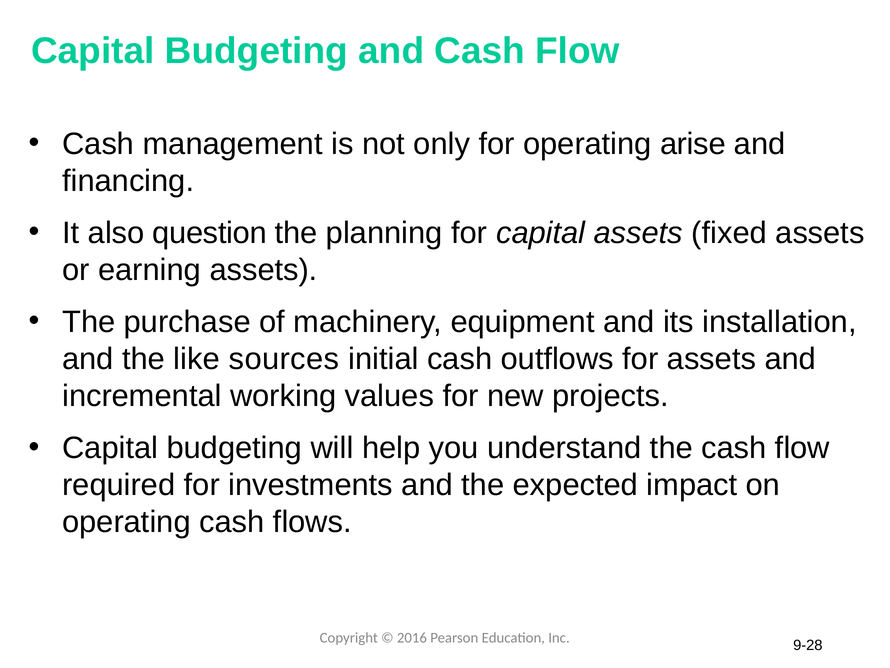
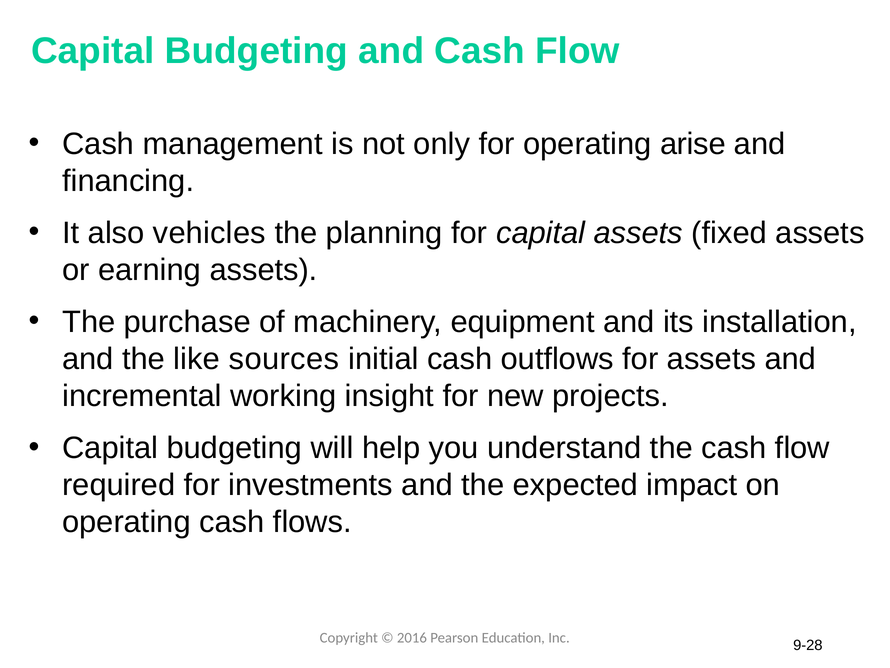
question: question -> vehicles (209, 233)
values: values -> insight (389, 396)
